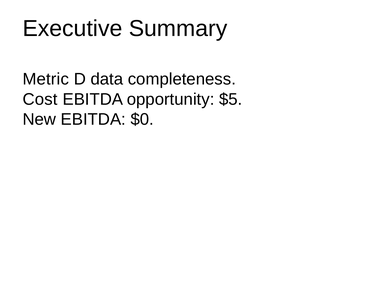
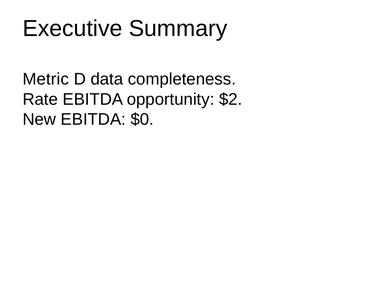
Cost: Cost -> Rate (40, 99)
$5: $5 -> $2 (231, 99)
